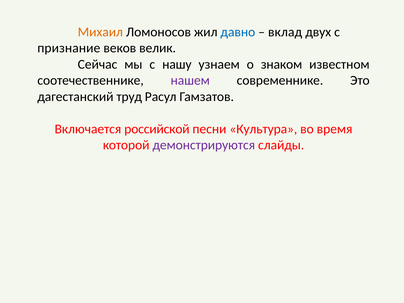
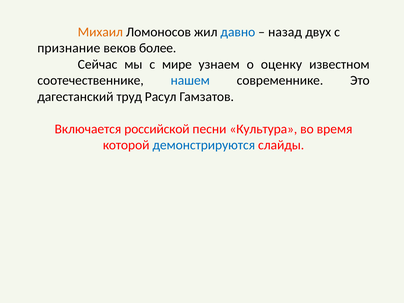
вклад: вклад -> назад (285, 32)
велик: велик -> более (158, 48)
нашу: нашу -> мире (177, 64)
знаком: знаком -> оценку (281, 64)
нашем colour: purple -> blue (190, 81)
демонстрируются colour: purple -> blue (204, 145)
